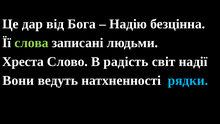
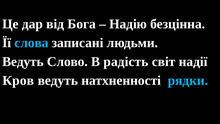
слова colour: light green -> light blue (31, 43)
Хреста: Хреста -> Ведуть (23, 61)
Вони: Вони -> Кров (18, 80)
